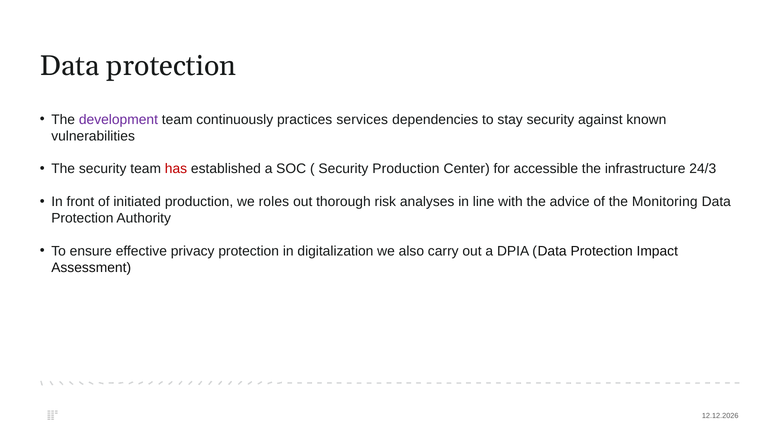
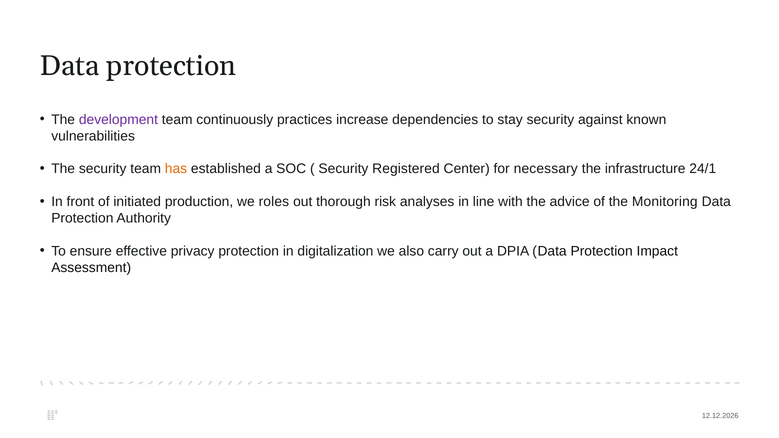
services: services -> increase (362, 120)
has colour: red -> orange (176, 169)
Security Production: Production -> Registered (406, 169)
accessible: accessible -> necessary (546, 169)
24/3: 24/3 -> 24/1 (703, 169)
